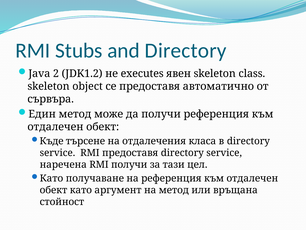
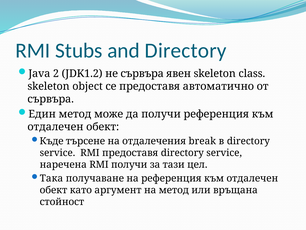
не executes: executes -> сървъра (142, 73)
класа: класа -> break (202, 141)
Като: Като -> Така (51, 178)
